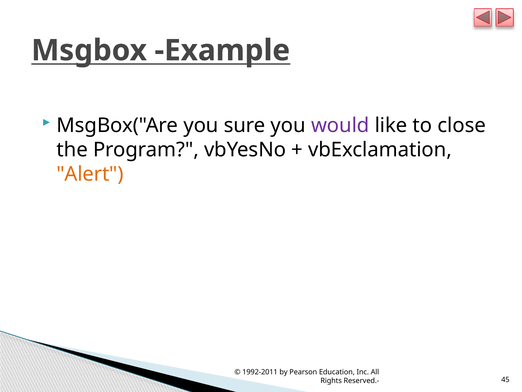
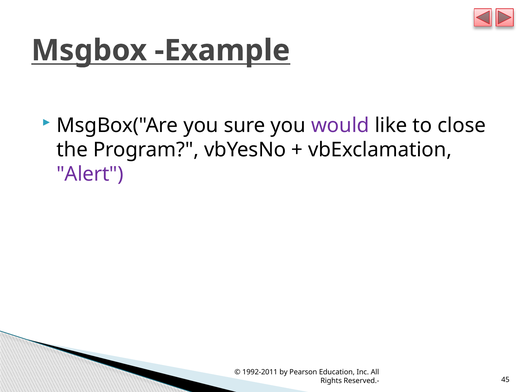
Alert colour: orange -> purple (90, 174)
